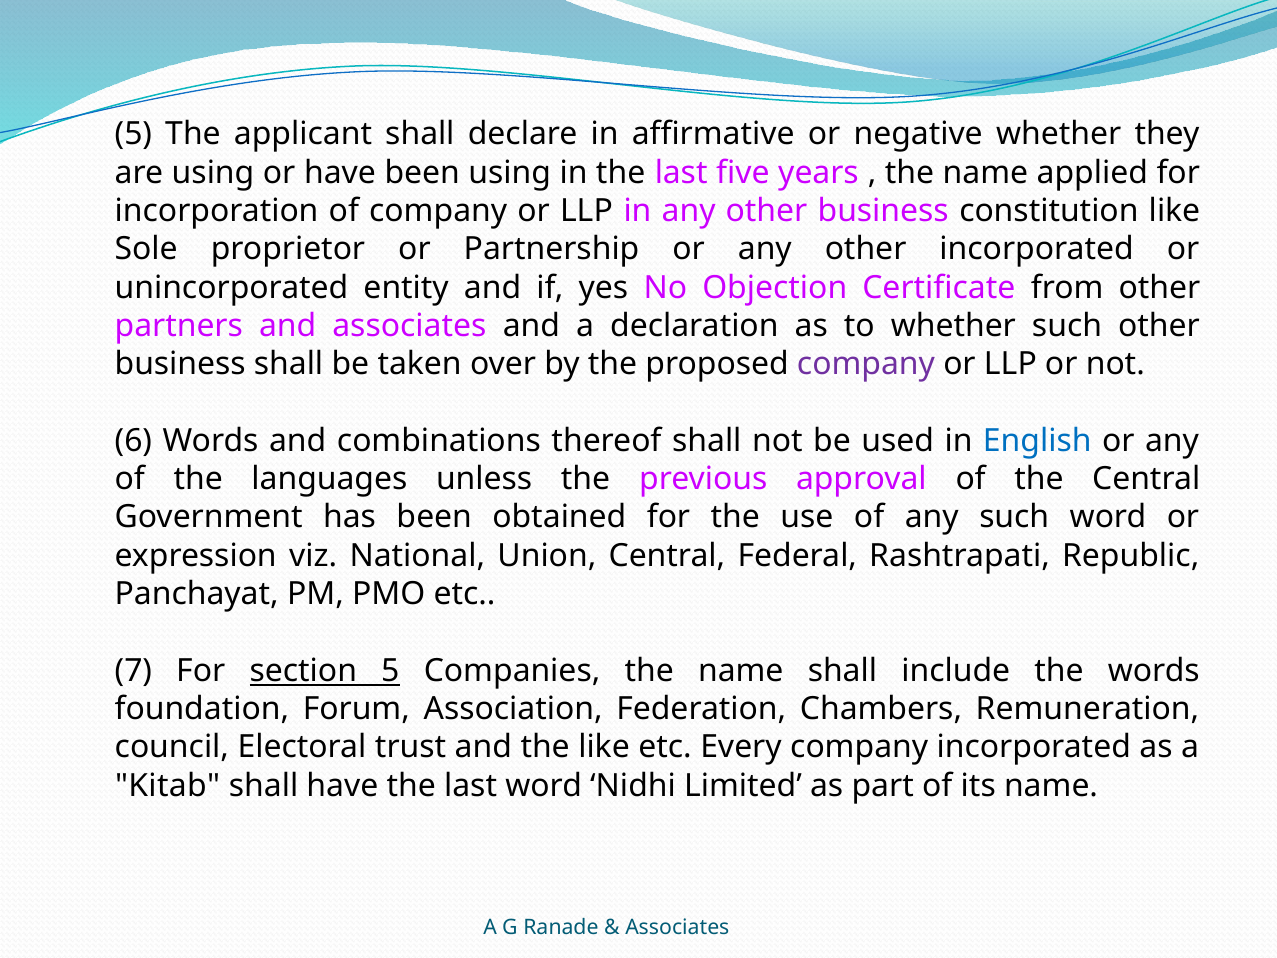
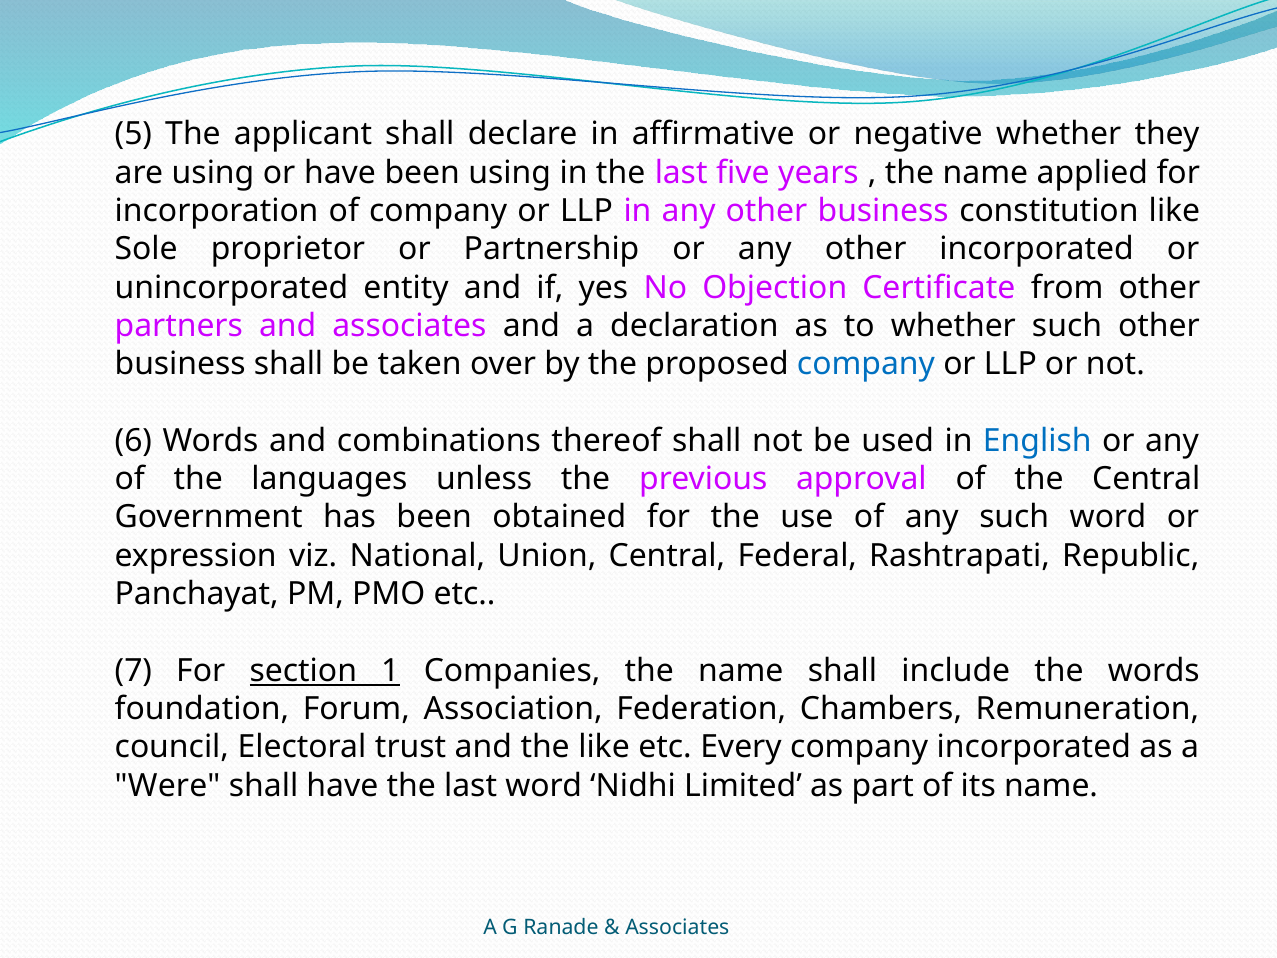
company colour: purple -> blue (866, 364)
section 5: 5 -> 1 (390, 671)
Kitab: Kitab -> Were (168, 785)
